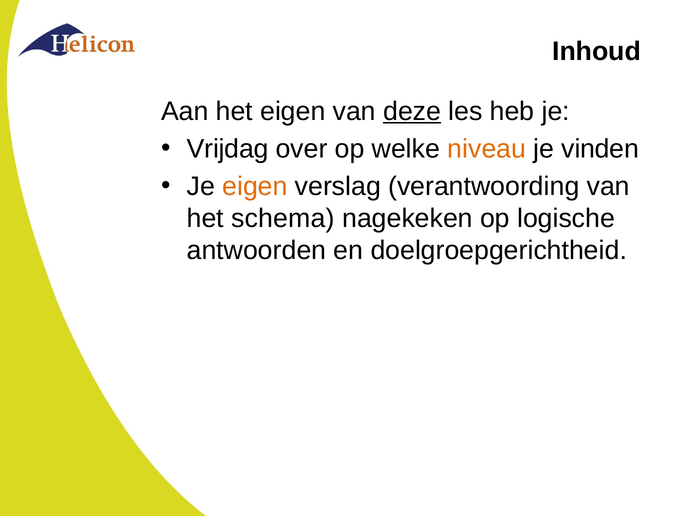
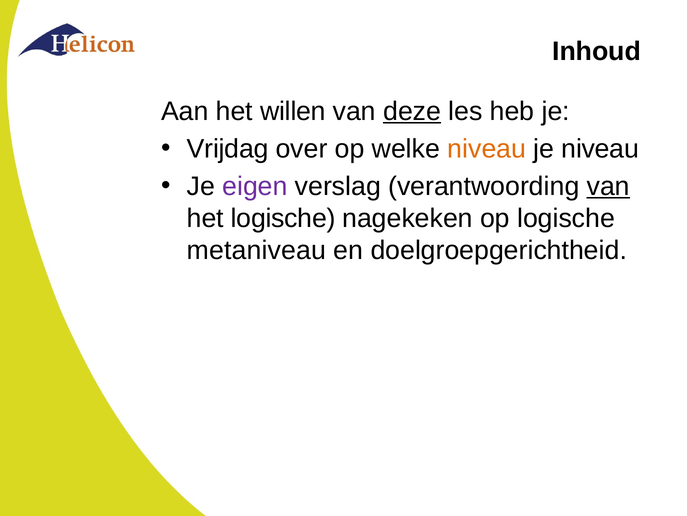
het eigen: eigen -> willen (293, 111)
je vinden: vinden -> niveau (600, 149)
eigen colour: orange -> purple (255, 186)
van underline: none -> present (608, 186)
het schema: schema -> logische (283, 218)
antwoorden: antwoorden -> metaniveau (256, 250)
